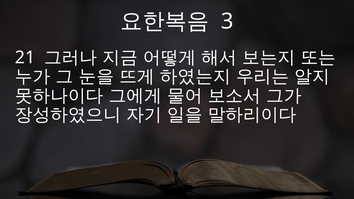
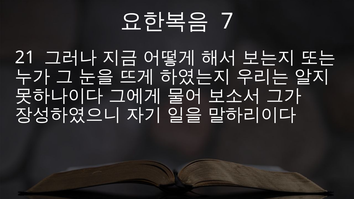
3: 3 -> 7 (227, 21)
